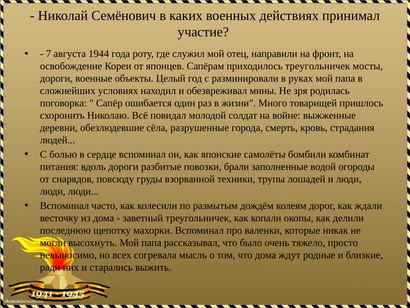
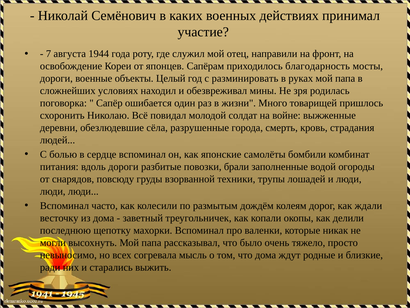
приходилось треугольничек: треугольничек -> благодарность (318, 66)
разминировали: разминировали -> разминировать (245, 78)
